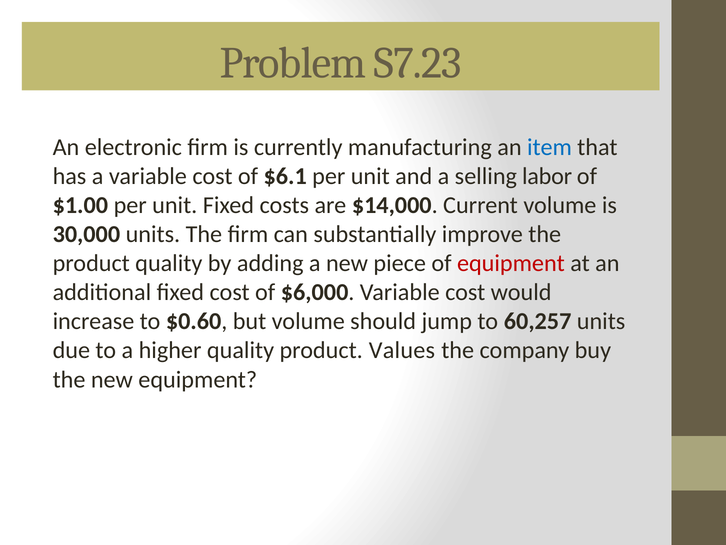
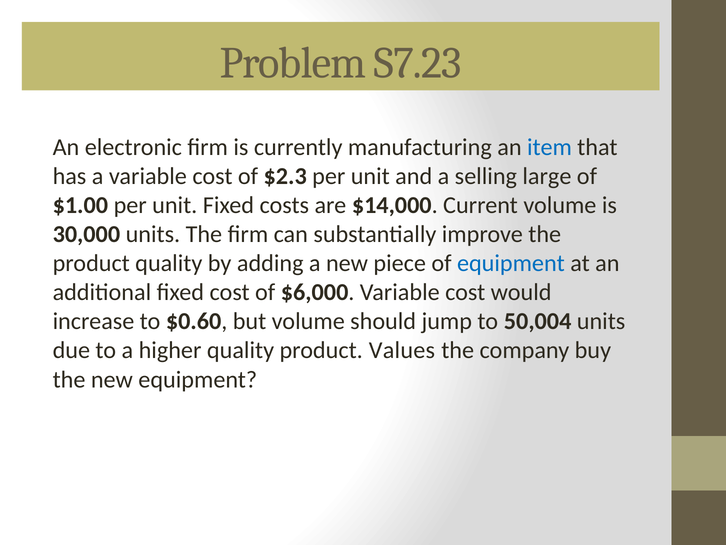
$6.1: $6.1 -> $2.3 (285, 176)
labor: labor -> large (547, 176)
equipment colour: red -> blue (511, 263)
60,257: 60,257 -> 50,004 (538, 321)
